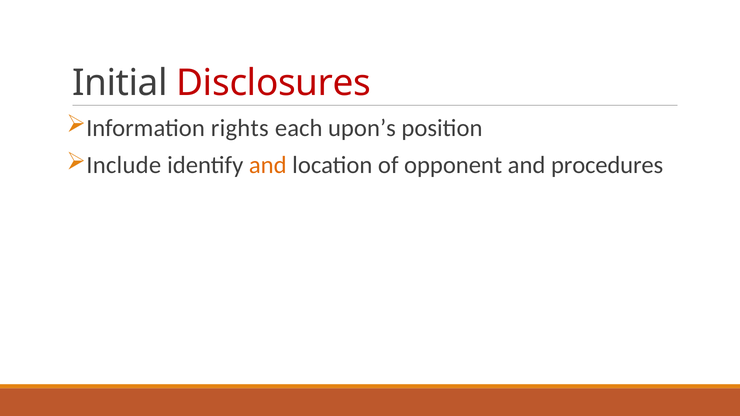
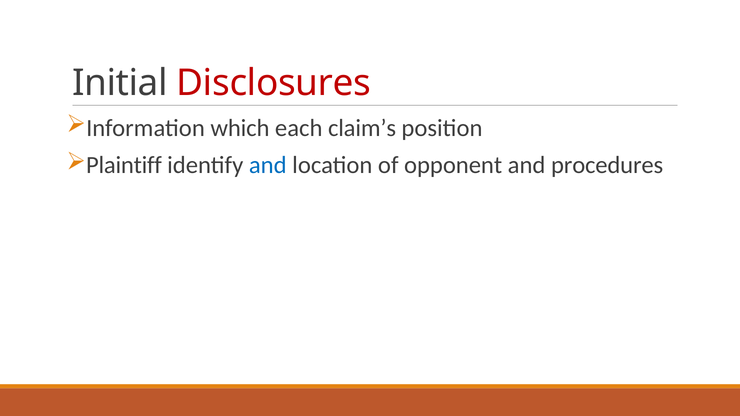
rights: rights -> which (240, 128)
upon’s: upon’s -> claim’s (362, 128)
Include: Include -> Plaintiff (124, 165)
and colour: orange -> blue (268, 165)
